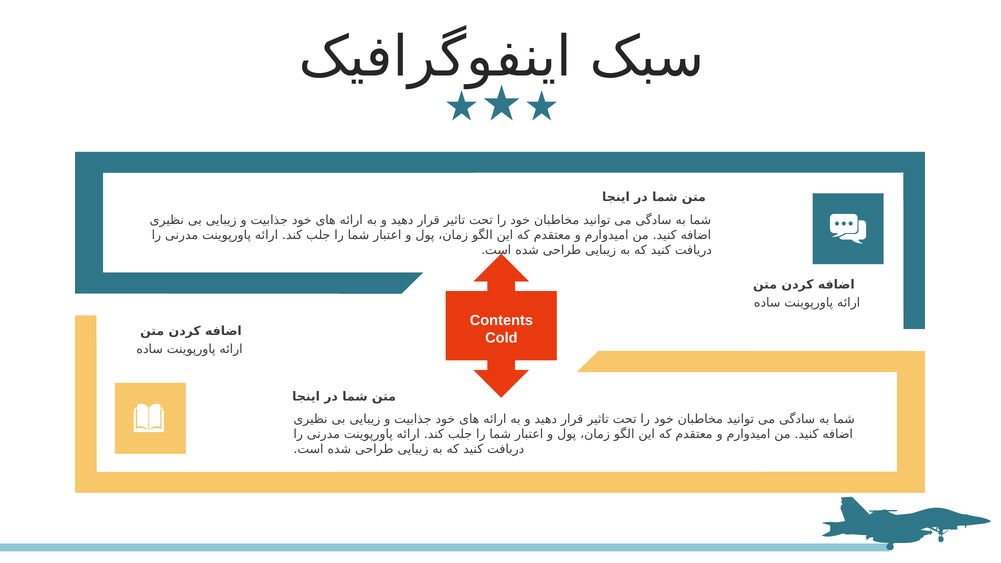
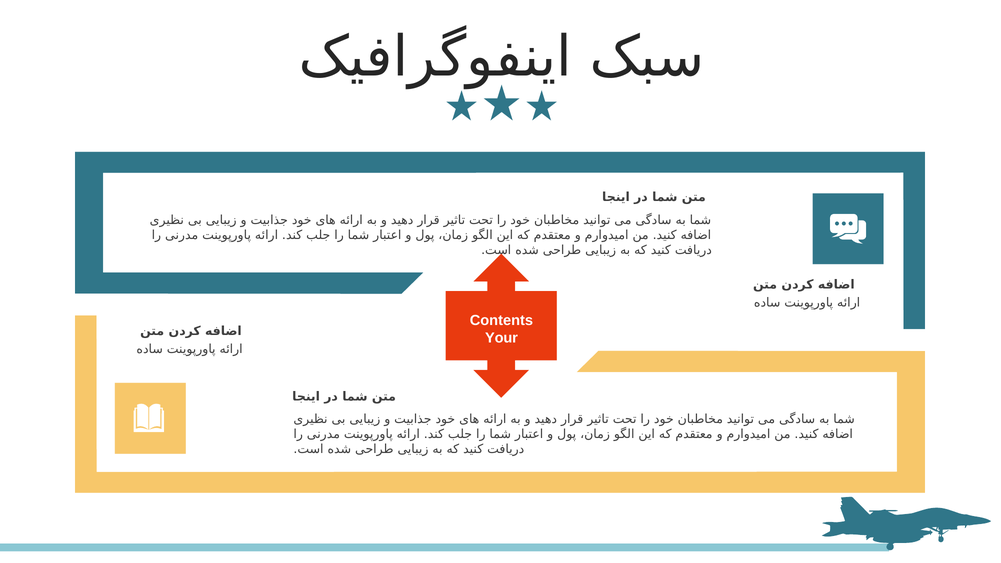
Cold: Cold -> Your (501, 338)
